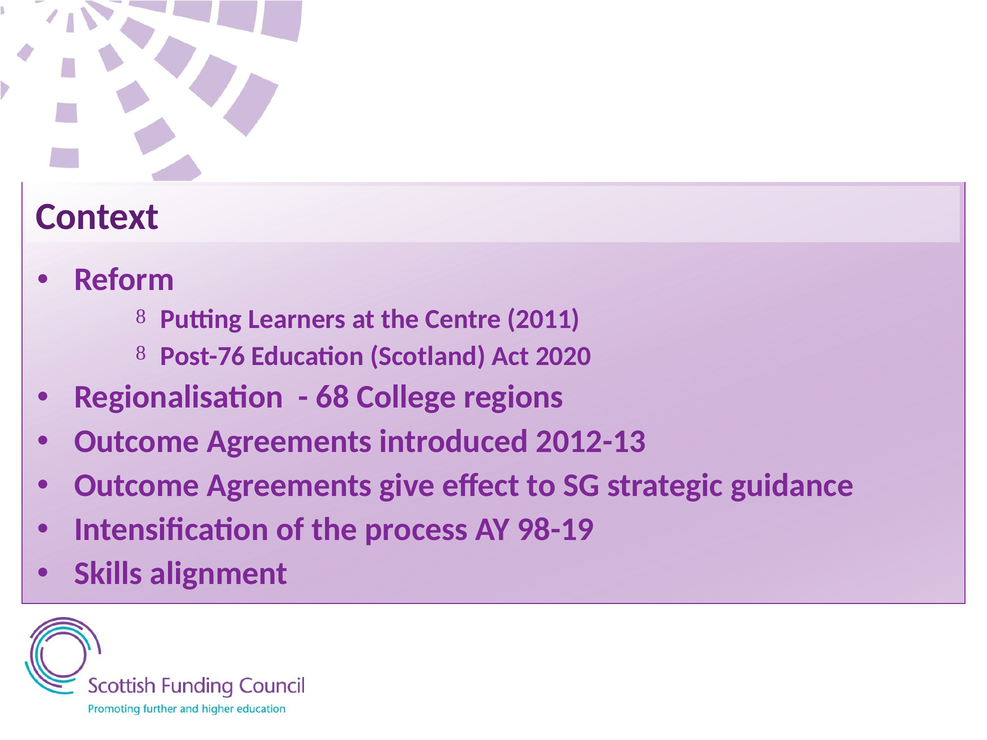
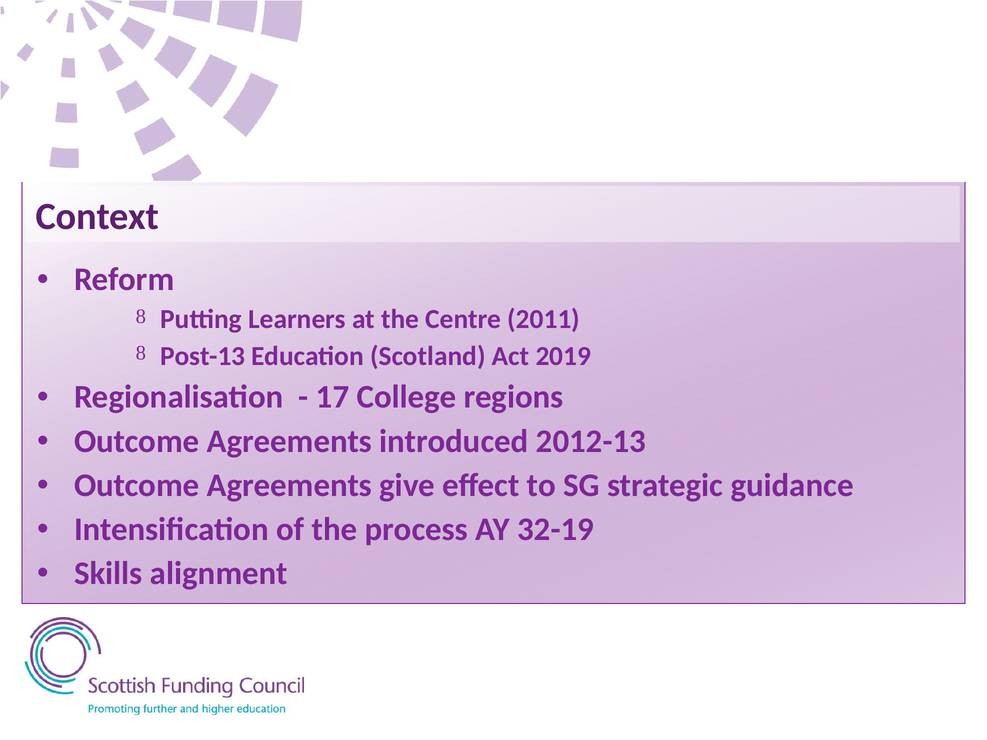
Post-76: Post-76 -> Post-13 (203, 356)
2020: 2020 -> 2019 (563, 356)
68: 68 -> 17 (333, 397)
98-19: 98-19 -> 32-19 (556, 529)
